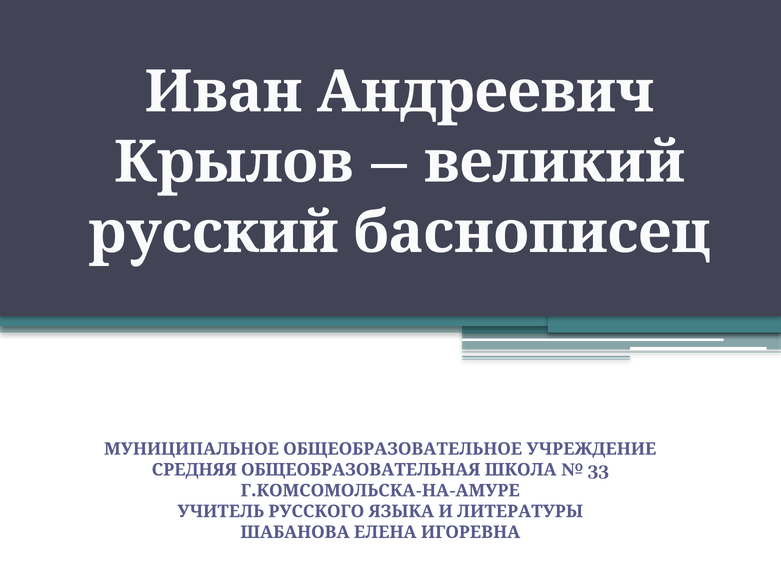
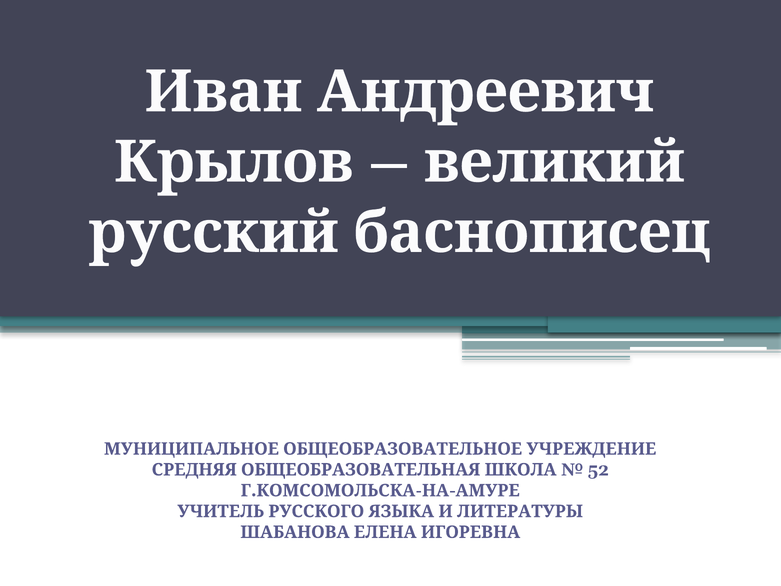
33: 33 -> 52 (598, 470)
